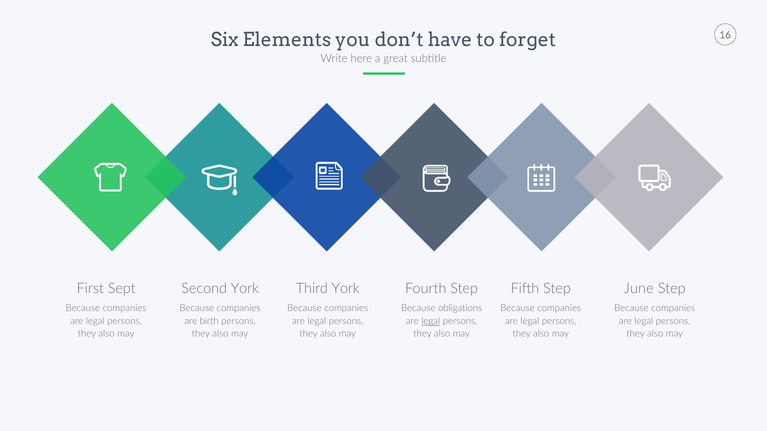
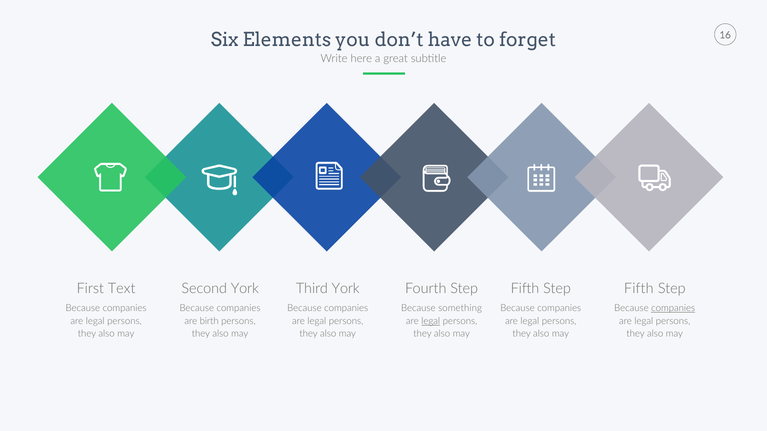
Sept: Sept -> Text (122, 289)
June: June -> Fifth (639, 289)
obligations: obligations -> something (460, 309)
companies underline: none -> present (673, 309)
